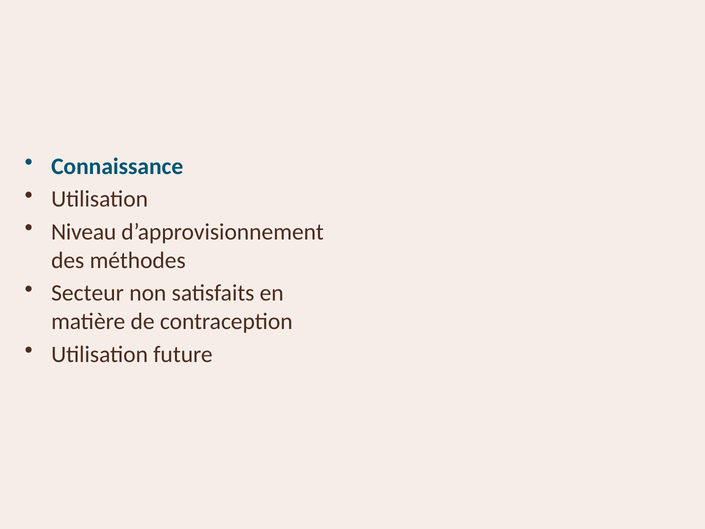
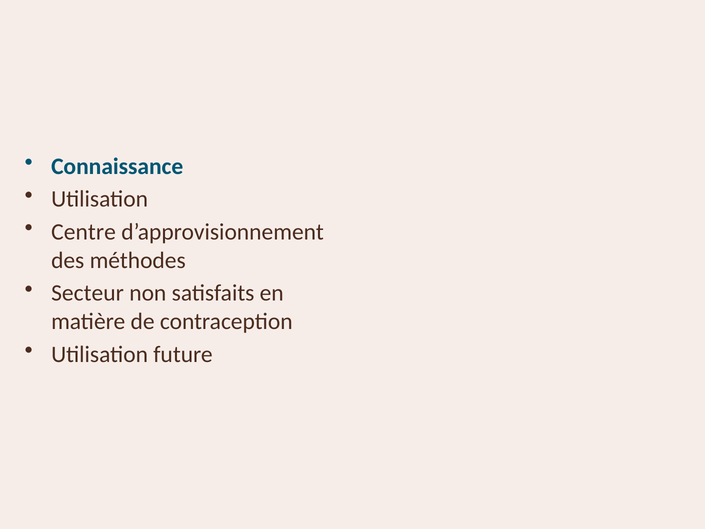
Niveau: Niveau -> Centre (84, 232)
